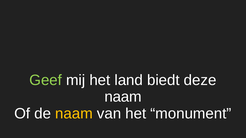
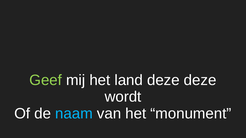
land biedt: biedt -> deze (163, 80)
naam: naam -> wordt (123, 97)
naam colour: yellow -> light blue (74, 114)
